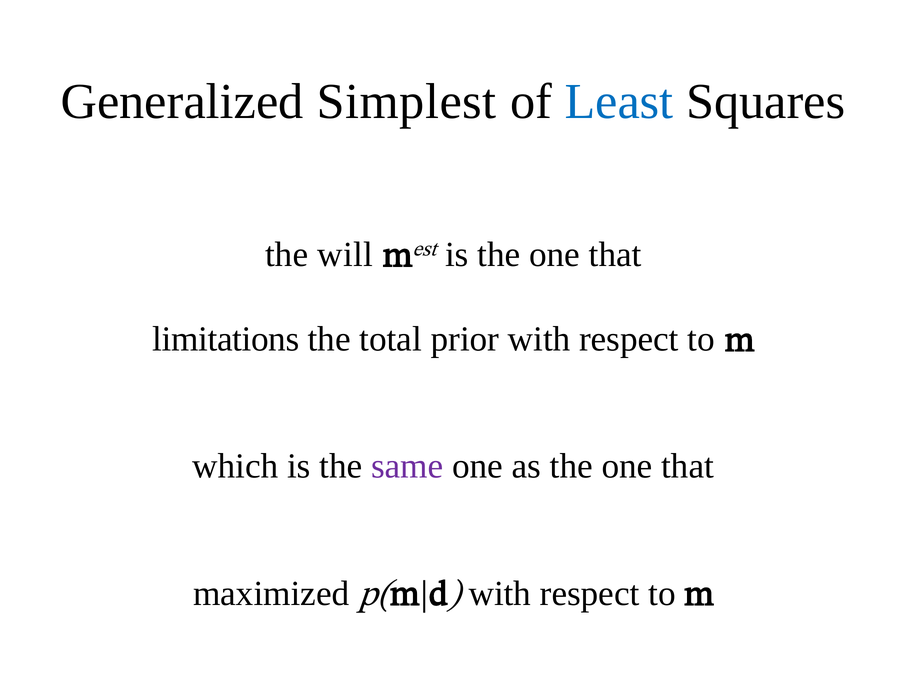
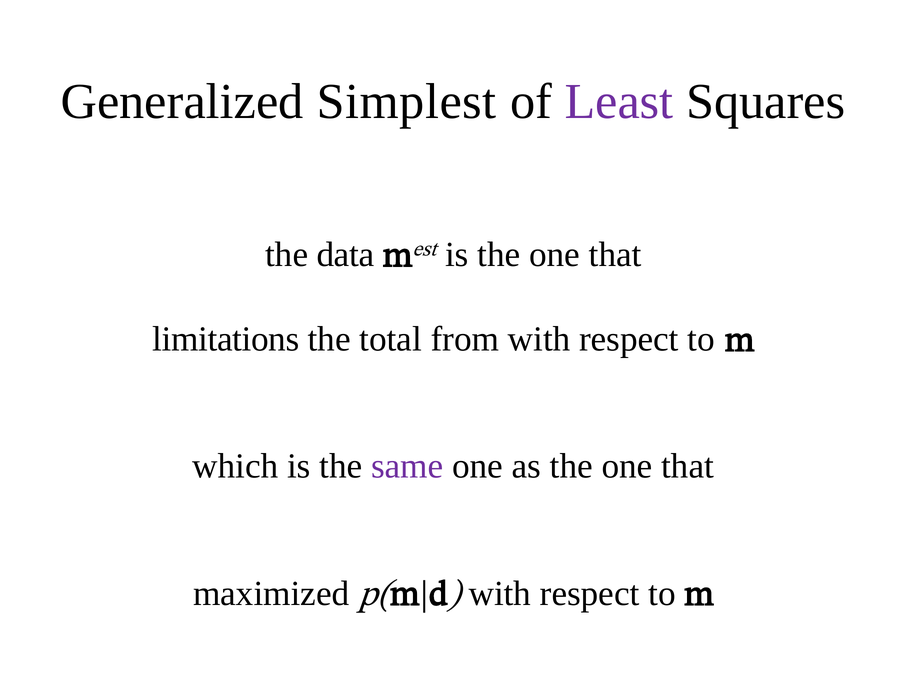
Least colour: blue -> purple (619, 102)
will: will -> data (345, 255)
prior: prior -> from (465, 339)
